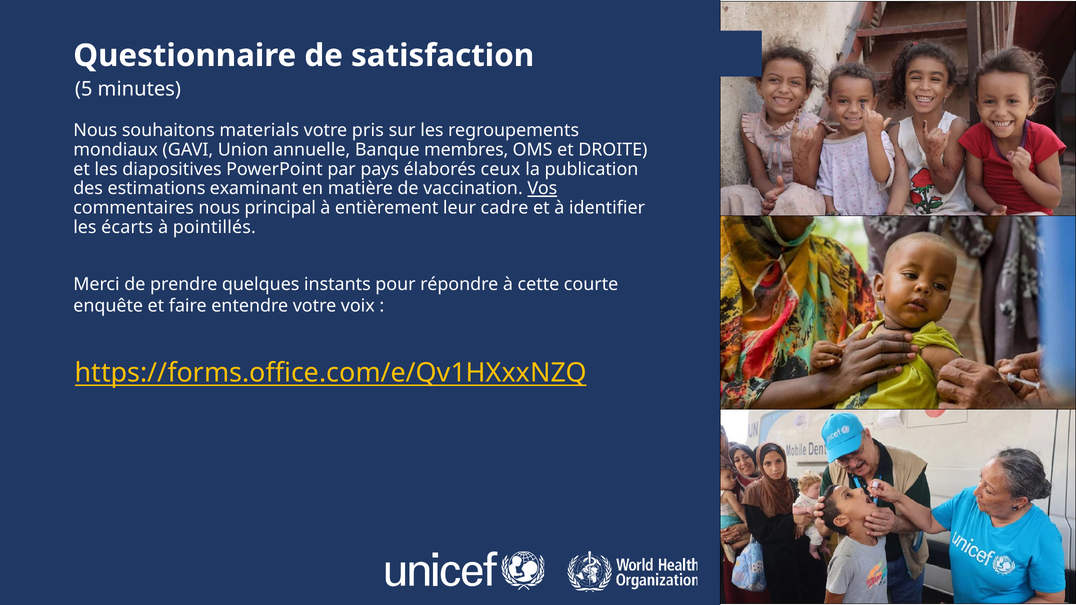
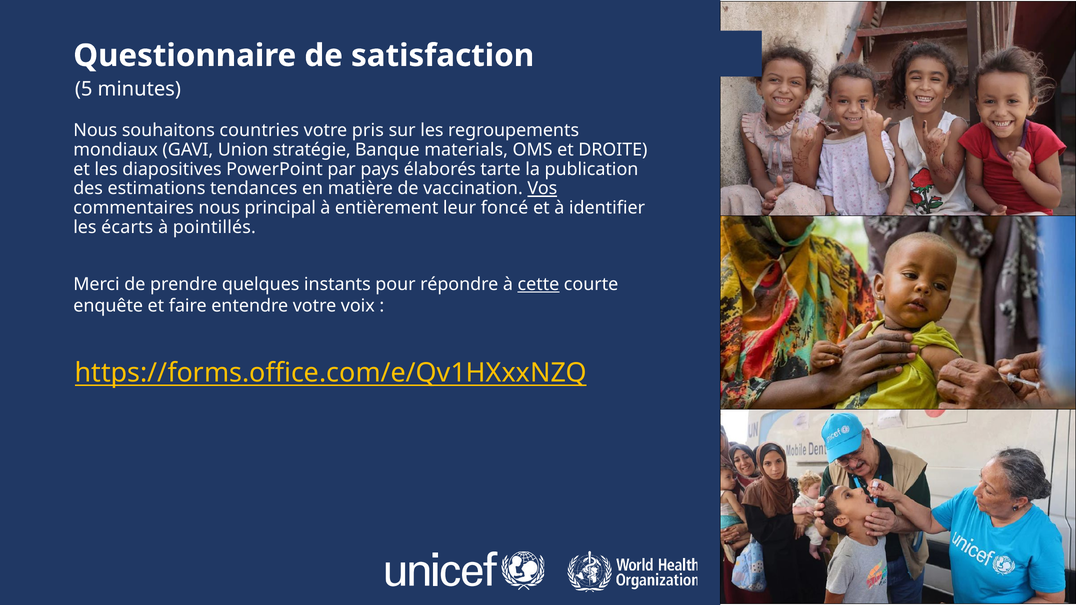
materials: materials -> countries (259, 131)
annuelle: annuelle -> stratégie (312, 150)
membres: membres -> materials (466, 150)
ceux: ceux -> tarte (501, 169)
examinant: examinant -> tendances (254, 189)
cadre: cadre -> foncé (505, 208)
cette underline: none -> present (538, 284)
